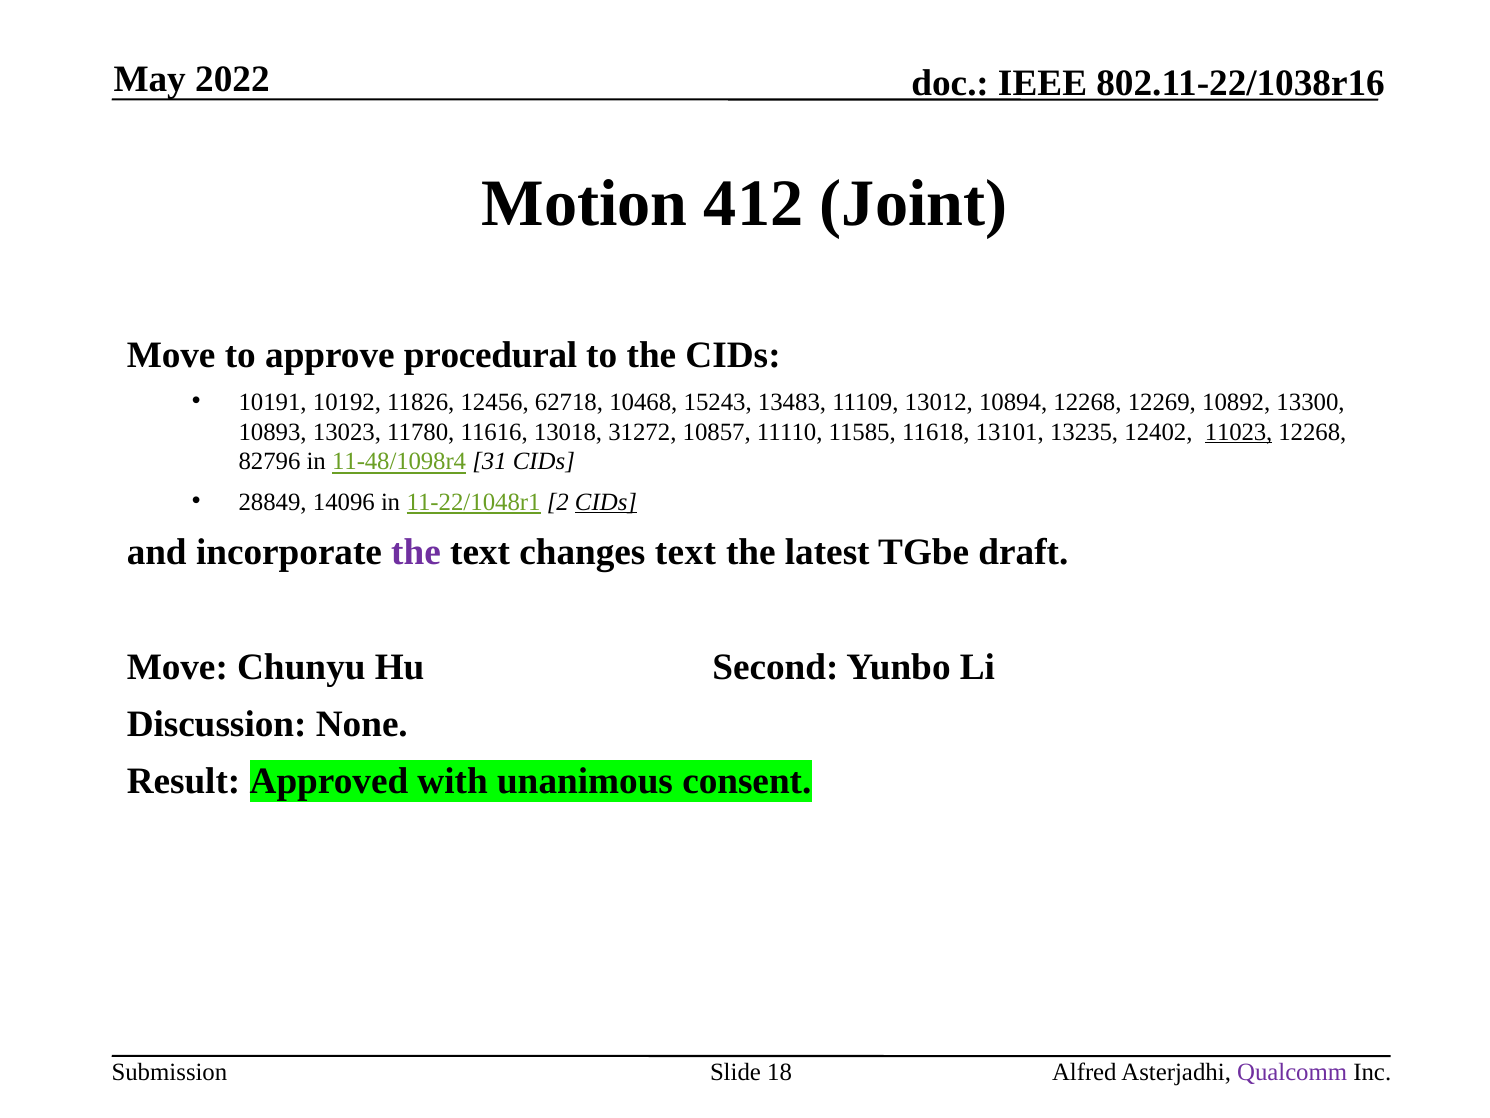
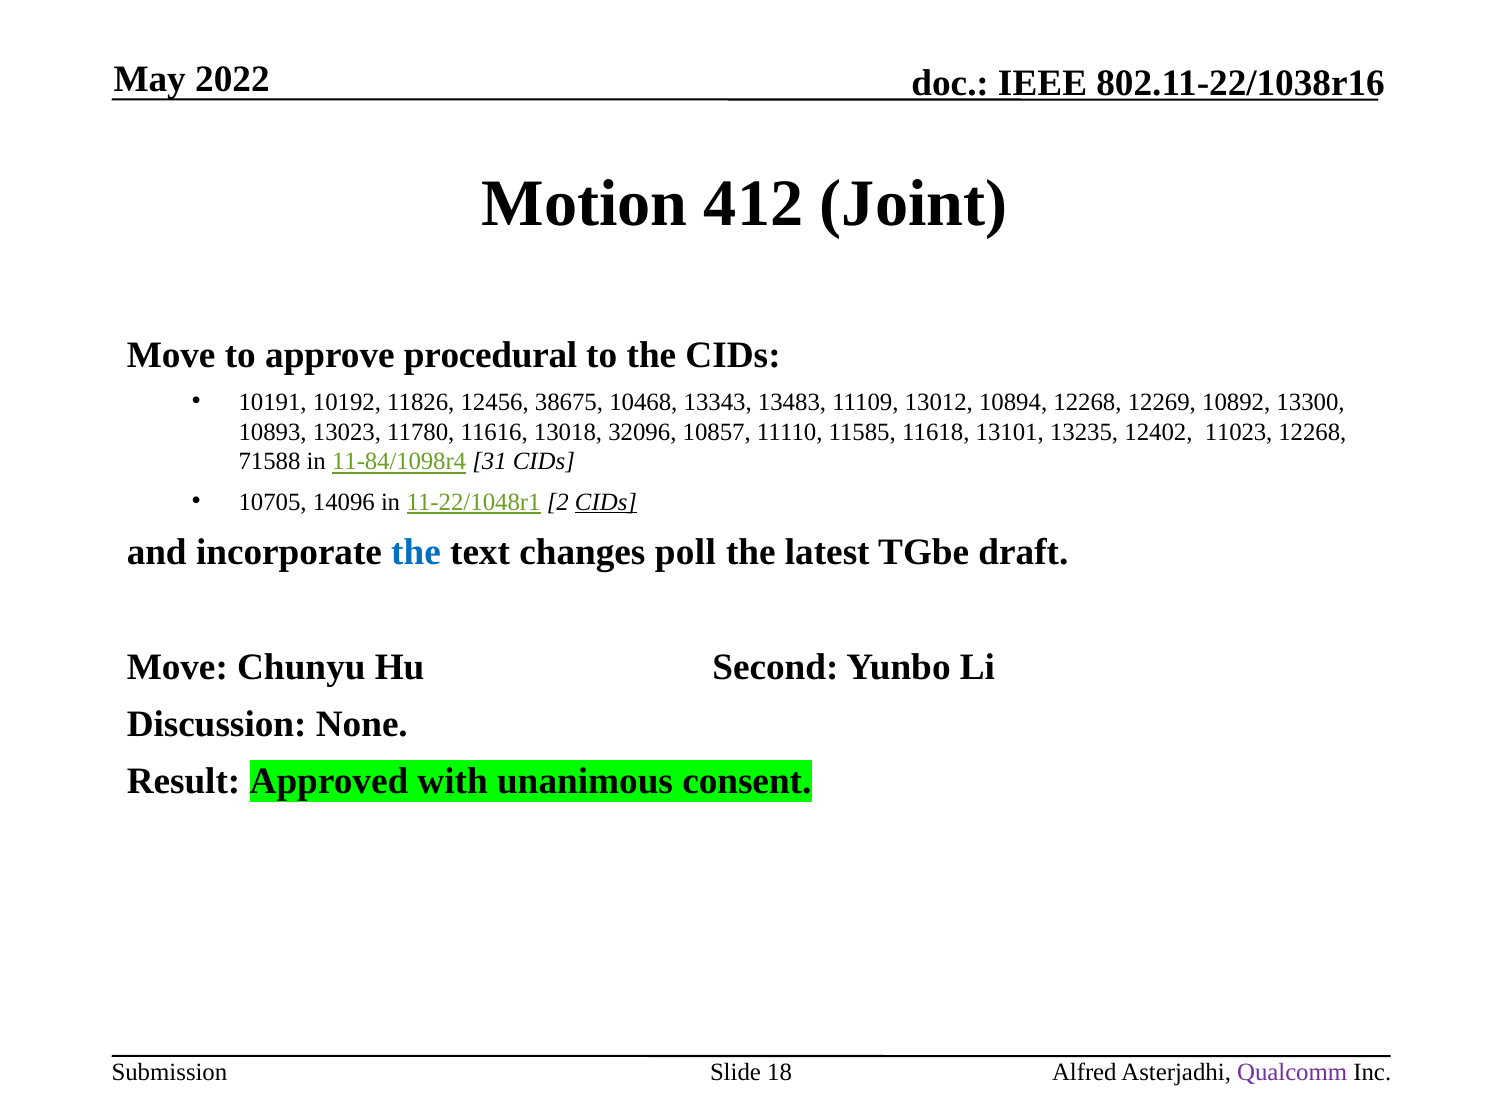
62718: 62718 -> 38675 (569, 402)
15243: 15243 -> 13343 (718, 402)
31272: 31272 -> 32096 (642, 432)
11023 underline: present -> none (1239, 432)
82796: 82796 -> 71588 (270, 462)
11-48/1098r4: 11-48/1098r4 -> 11-84/1098r4 (399, 462)
28849: 28849 -> 10705 (273, 502)
the colour: purple -> blue (416, 552)
changes text: text -> poll (685, 552)
